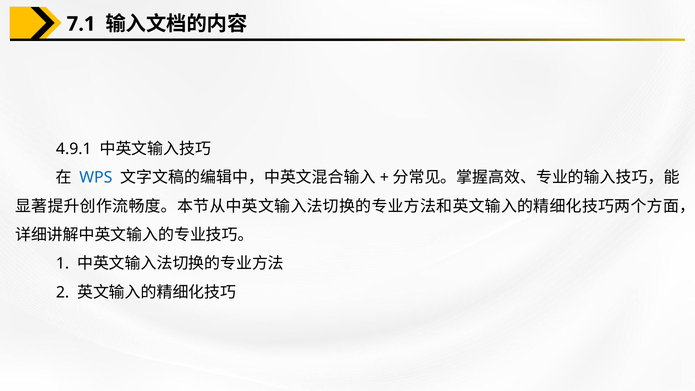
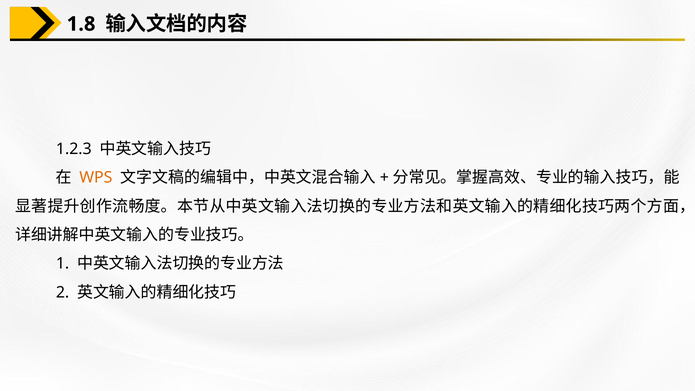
7.1: 7.1 -> 1.8 (81, 24)
4.9.1: 4.9.1 -> 1.2.3 (74, 149)
WPS colour: blue -> orange (96, 178)
